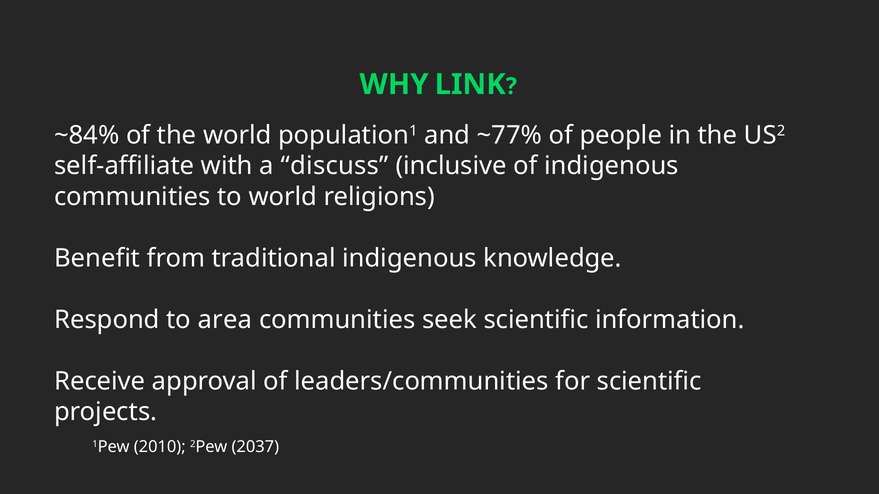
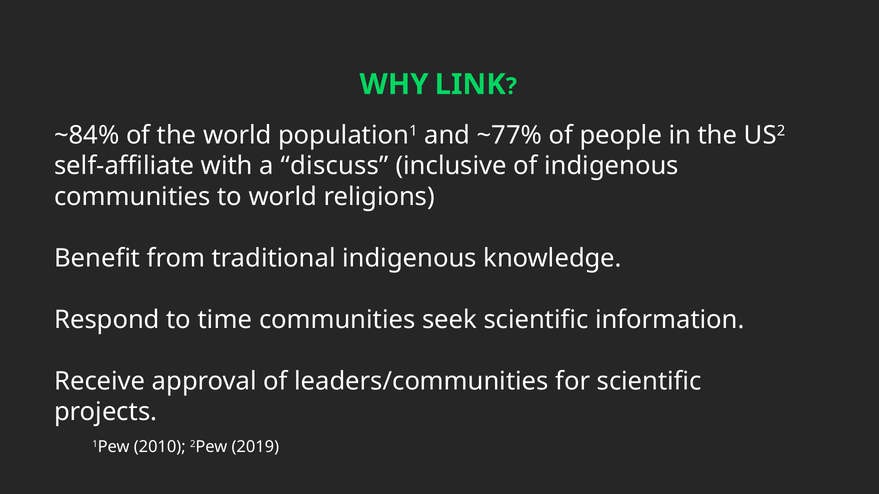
area: area -> time (225, 320)
2037: 2037 -> 2019 (255, 447)
